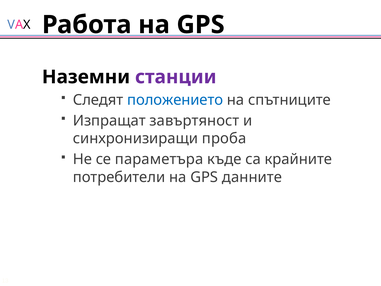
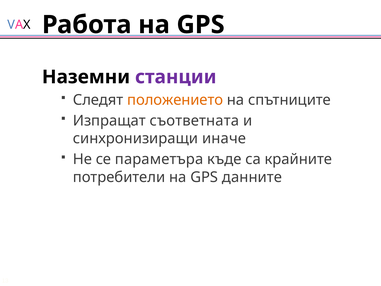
положението colour: blue -> orange (175, 100)
завъртяност: завъртяност -> съответната (194, 121)
проба: проба -> иначе (224, 138)
